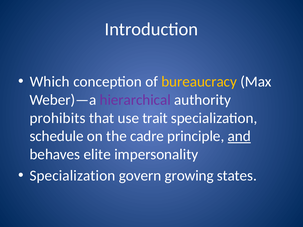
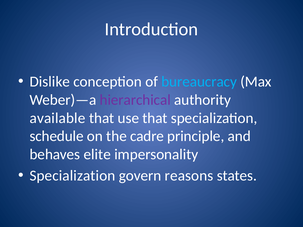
Which: Which -> Dislike (50, 82)
bureaucracy colour: yellow -> light blue (199, 82)
prohibits: prohibits -> available (58, 118)
use trait: trait -> that (155, 118)
and underline: present -> none (239, 136)
growing: growing -> reasons (189, 176)
